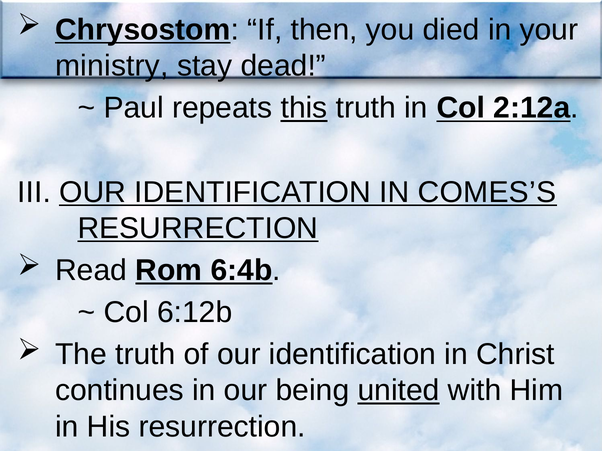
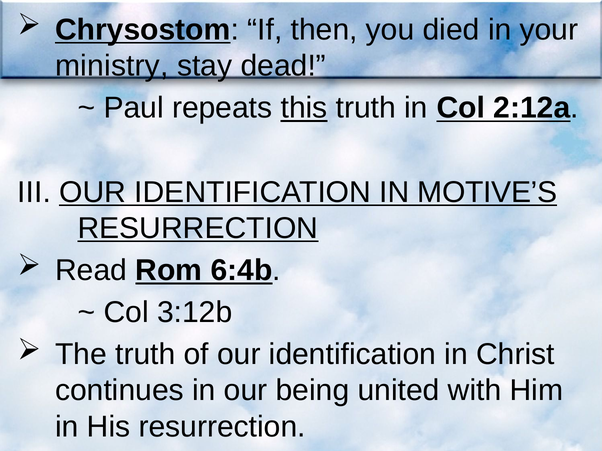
COMES’S: COMES’S -> MOTIVE’S (487, 192)
6:12b: 6:12b -> 3:12b (195, 313)
united underline: present -> none (399, 391)
